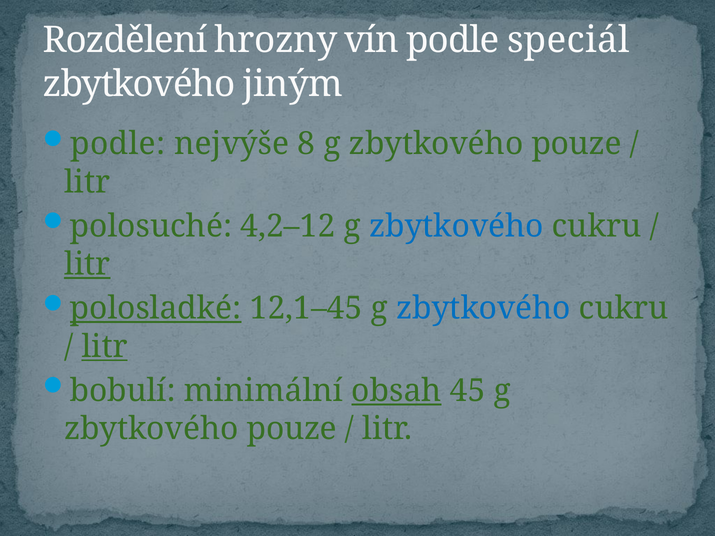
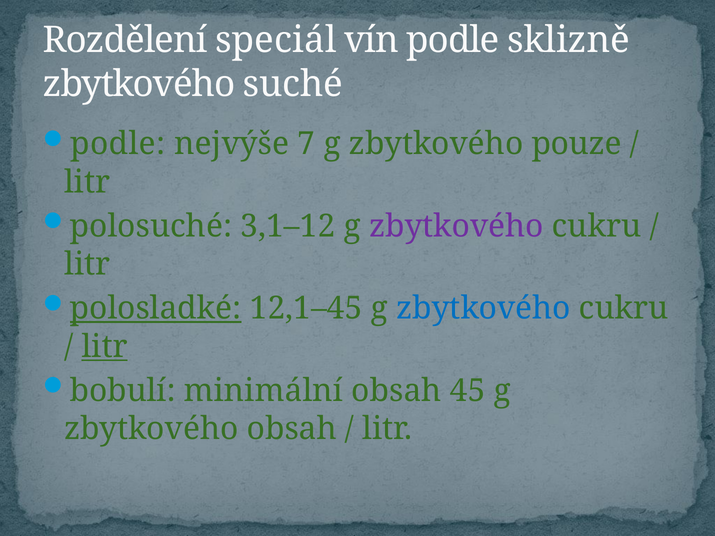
hrozny: hrozny -> speciál (276, 40)
speciál: speciál -> sklizně (568, 40)
jiným: jiným -> suché (293, 84)
8: 8 -> 7 (306, 144)
4,2–12: 4,2–12 -> 3,1–12 (288, 226)
zbytkového colour: blue -> purple (456, 226)
litr underline: present -> none (87, 264)
obsah underline: present -> none (396, 391)
pouze: pouze -> obsah (292, 429)
